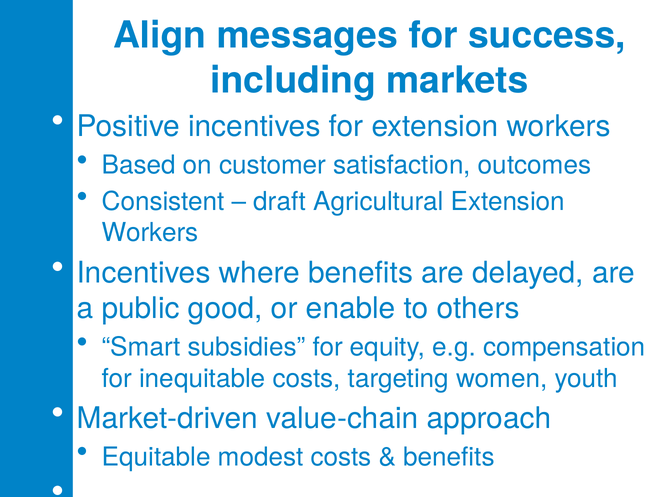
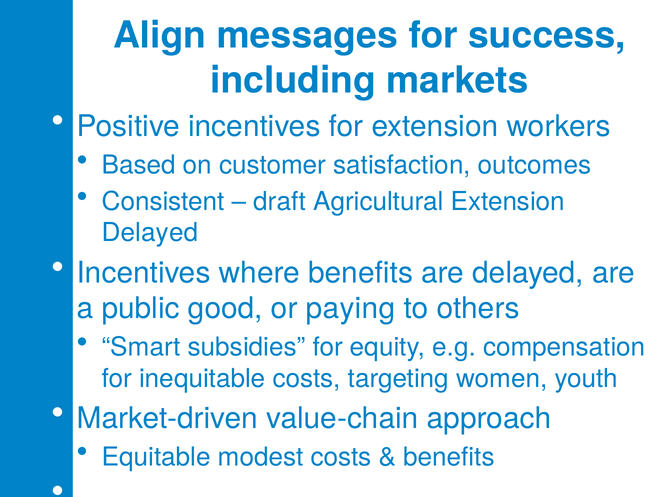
Workers: Workers -> Delayed (150, 233)
enable: enable -> paying (351, 309)
